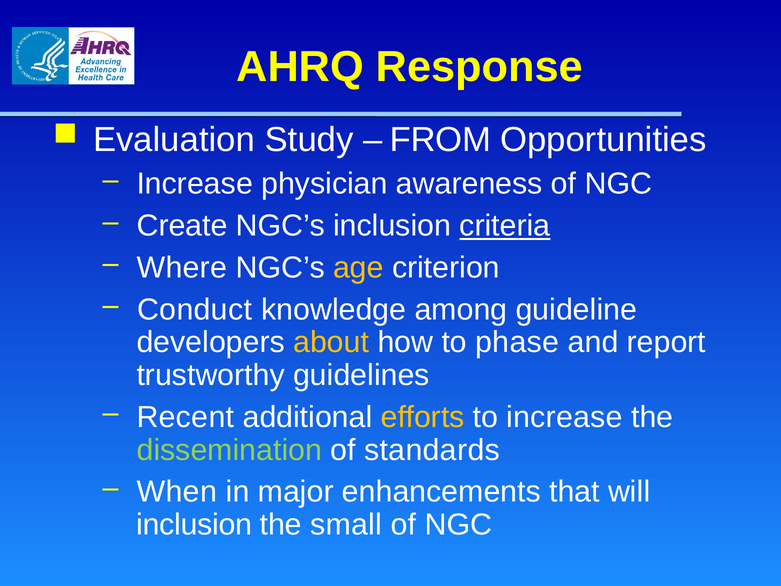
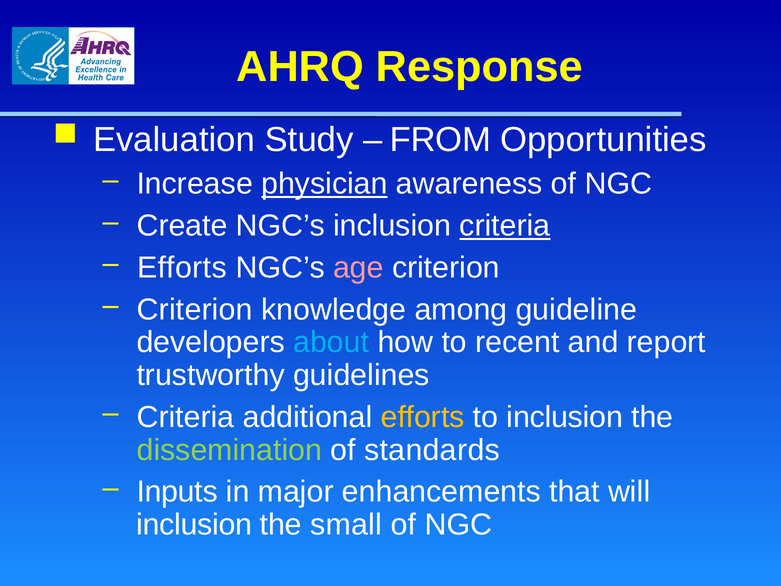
physician underline: none -> present (324, 184)
Where: Where -> Efforts (182, 268)
age colour: yellow -> pink (358, 268)
Conduct: Conduct -> Criterion (195, 310)
about colour: yellow -> light blue (331, 342)
phase: phase -> recent (517, 342)
Recent: Recent -> Criteria (185, 417)
to increase: increase -> inclusion (565, 417)
When: When -> Inputs (177, 492)
